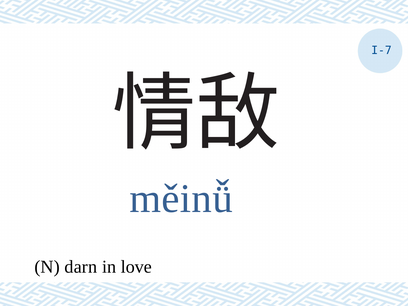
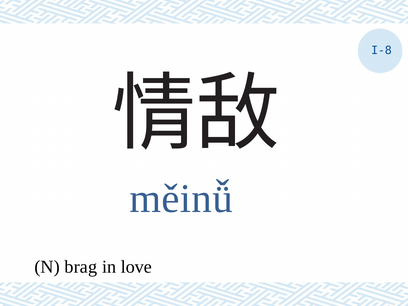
I-7: I-7 -> I-8 (381, 50)
darn: darn -> brag (81, 267)
